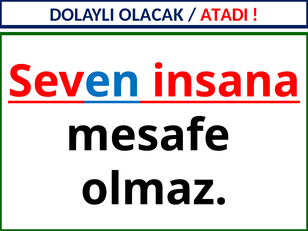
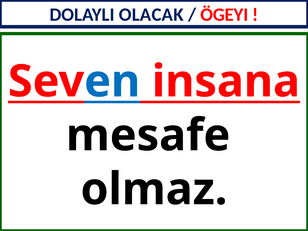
ATADI: ATADI -> ÖGEYI (224, 15)
